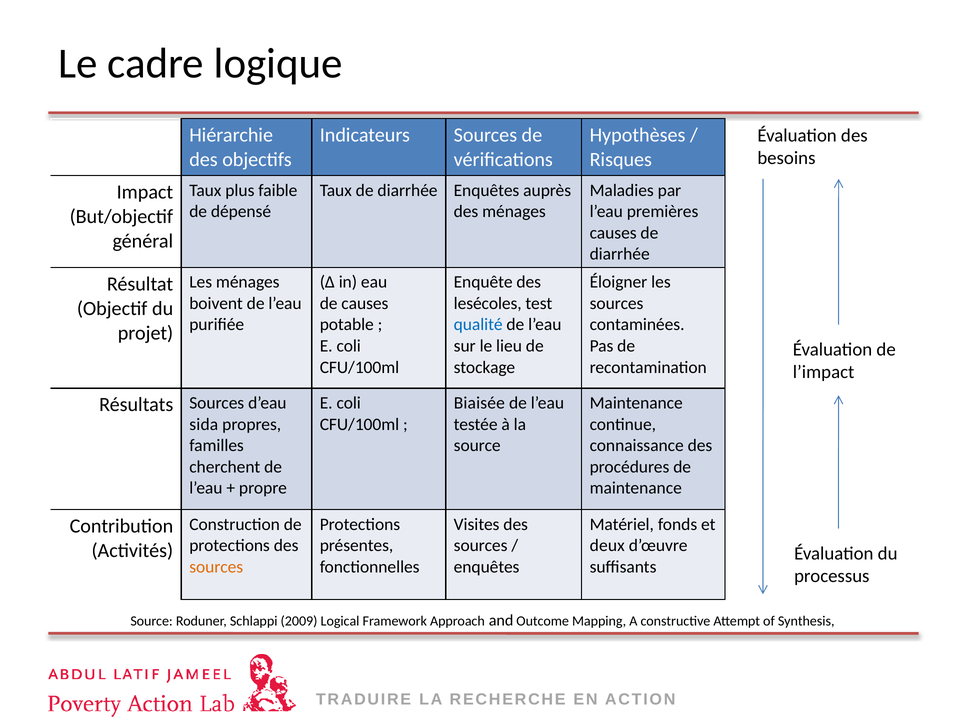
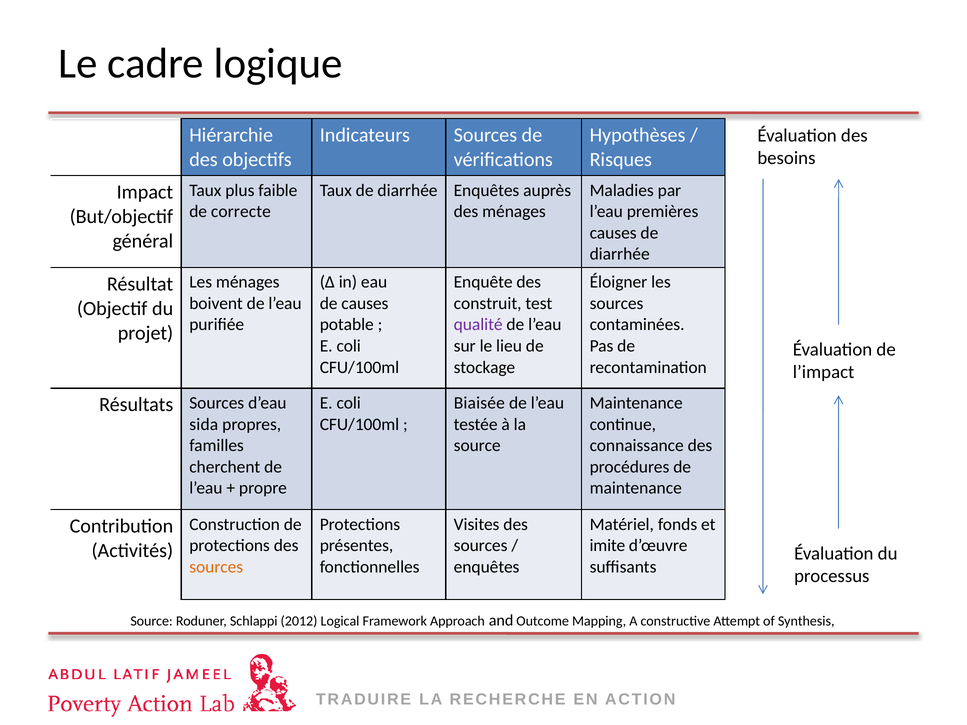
dépensé: dépensé -> correcte (241, 212)
lesécoles: lesécoles -> construit (488, 304)
qualité colour: blue -> purple (478, 325)
deux: deux -> imite (607, 546)
2009: 2009 -> 2012 (299, 621)
